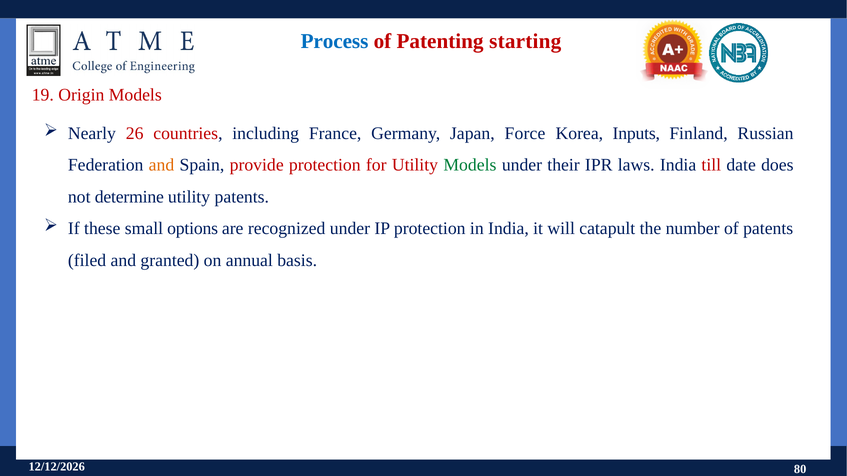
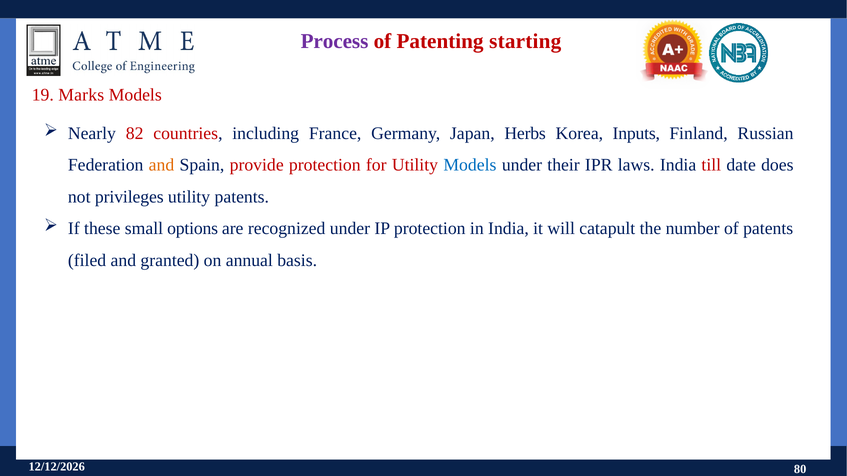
Process colour: blue -> purple (335, 41)
Origin: Origin -> Marks (81, 95)
26: 26 -> 82 (135, 133)
Force: Force -> Herbs (525, 133)
Models colour: green -> blue (470, 165)
determine: determine -> privileges (129, 197)
